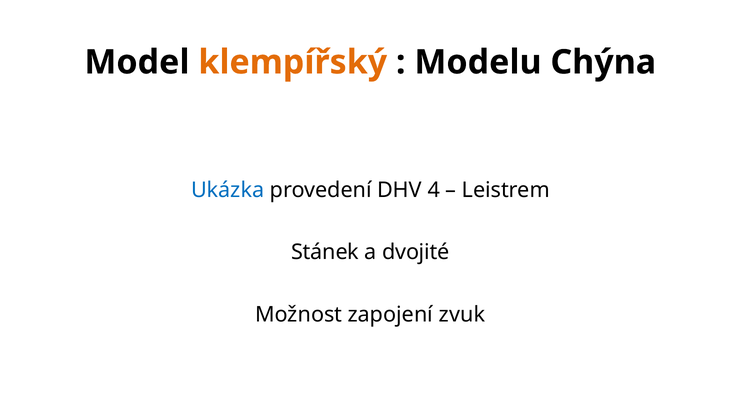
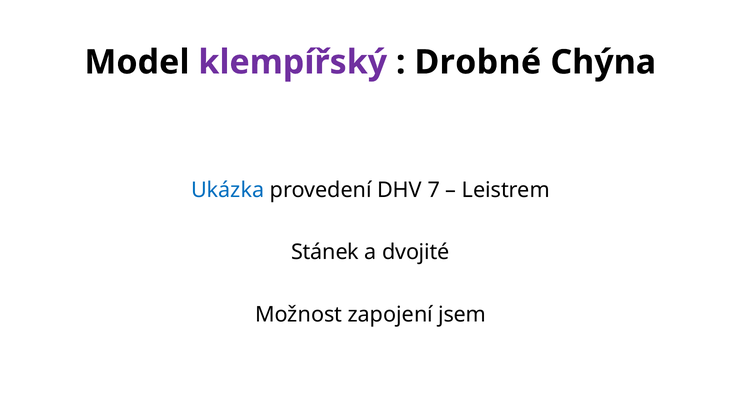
klempířský colour: orange -> purple (293, 62)
Modelu: Modelu -> Drobné (478, 62)
4: 4 -> 7 (434, 190)
zvuk: zvuk -> jsem (462, 314)
